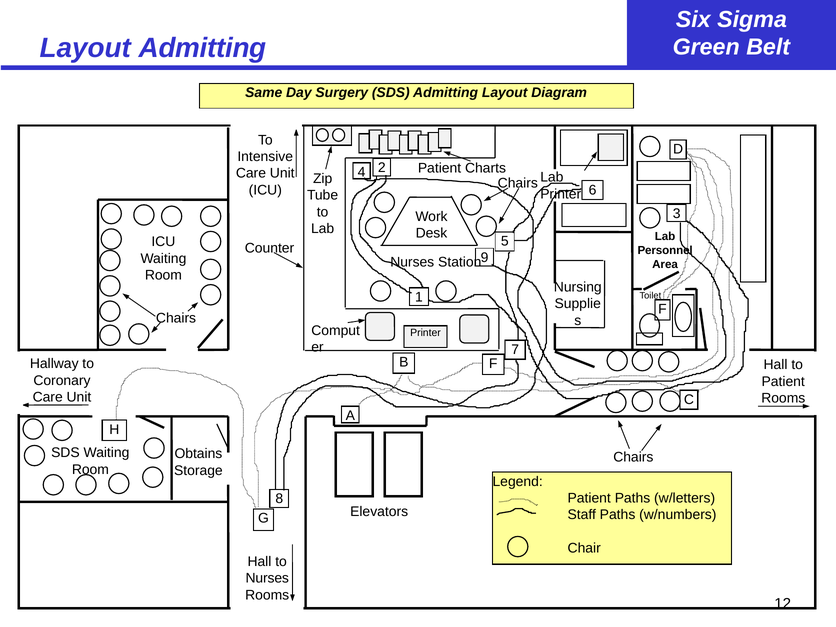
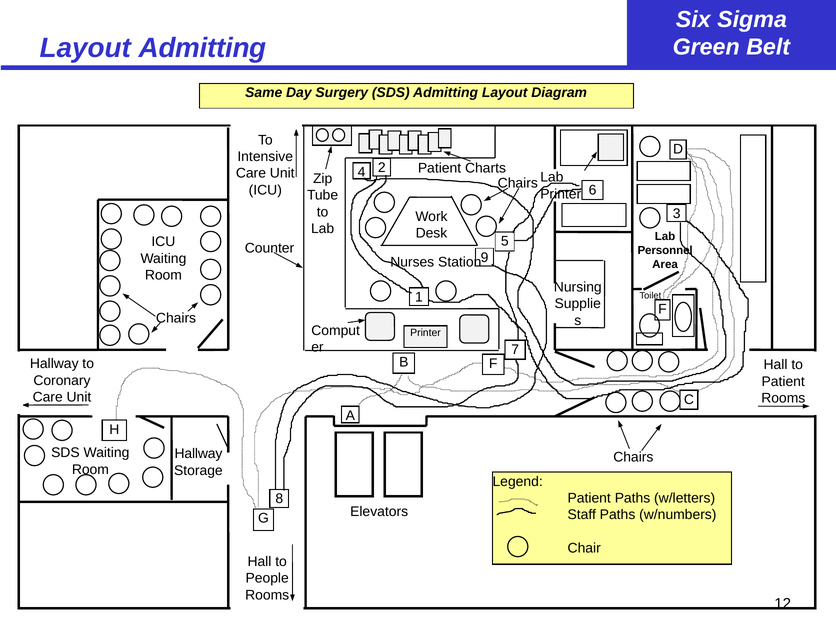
Obtains: Obtains -> Hallway (198, 454)
Nurses: Nurses -> People (267, 578)
